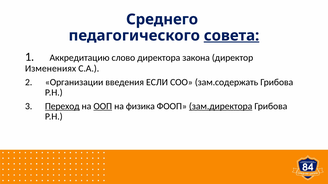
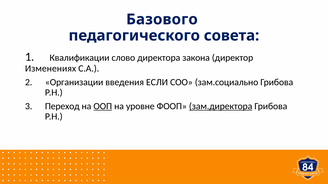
Среднего: Среднего -> Базового (162, 19)
совета underline: present -> none (232, 36)
Аккредитацию: Аккредитацию -> Квалификации (80, 58)
зам.содержать: зам.содержать -> зам.социально (227, 82)
Переход underline: present -> none (62, 107)
физика: физика -> уровне (140, 107)
